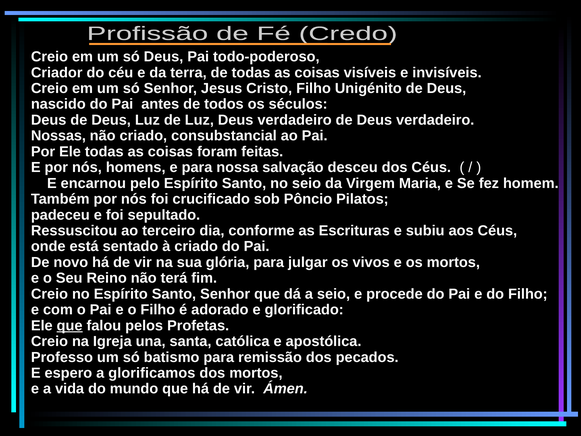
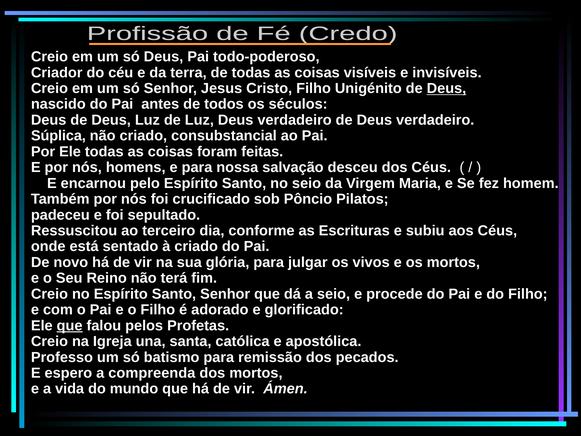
Deus underline: none -> present (446, 88)
Nossas: Nossas -> Súplica (58, 136)
glorificamos: glorificamos -> compreenda (152, 373)
